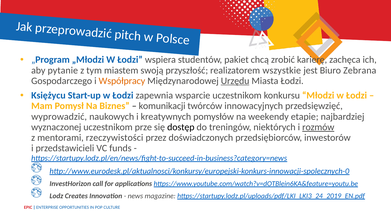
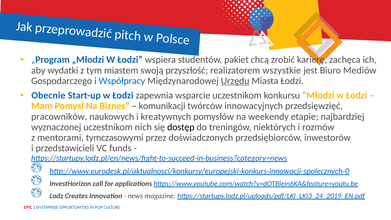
pytanie: pytanie -> wydatki (63, 70)
Zebrana: Zebrana -> Mediów (360, 70)
Współpracy colour: orange -> blue (122, 81)
Księżycu: Księżycu -> Obecnie (48, 95)
wyprowadzić: wyprowadzić -> pracowników (59, 117)
prze: prze -> nich (143, 127)
rozmów underline: present -> none (318, 127)
rzeczywistości: rzeczywistości -> tymczasowymi (115, 138)
